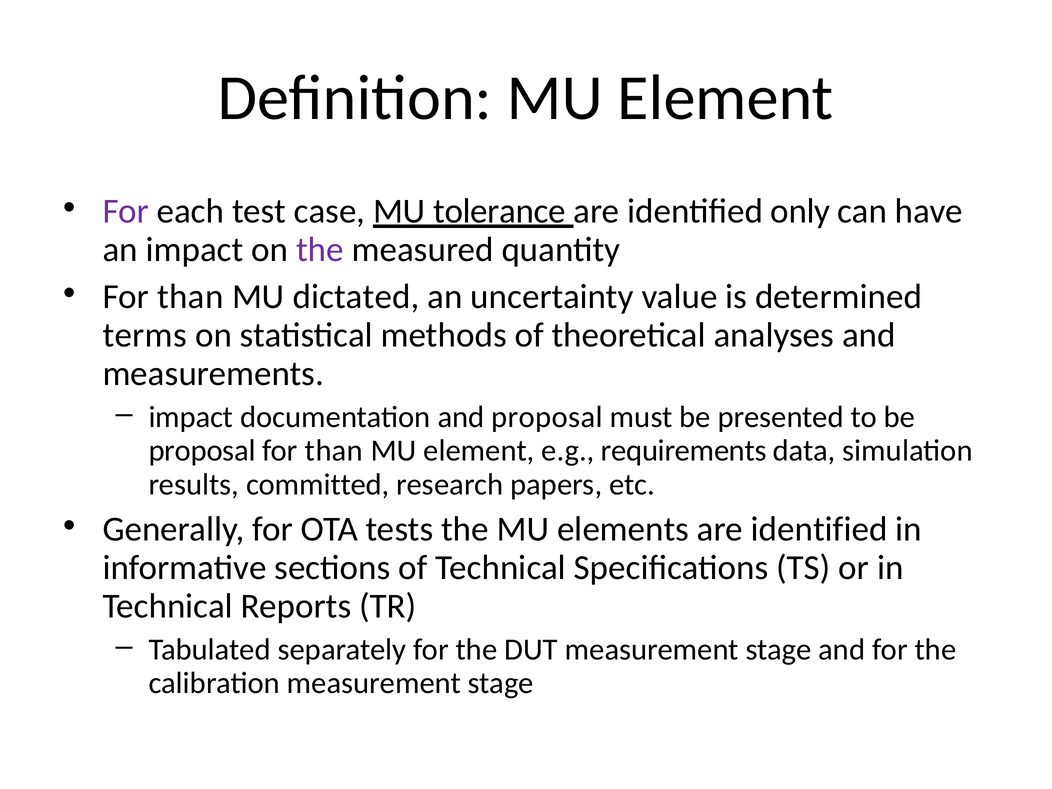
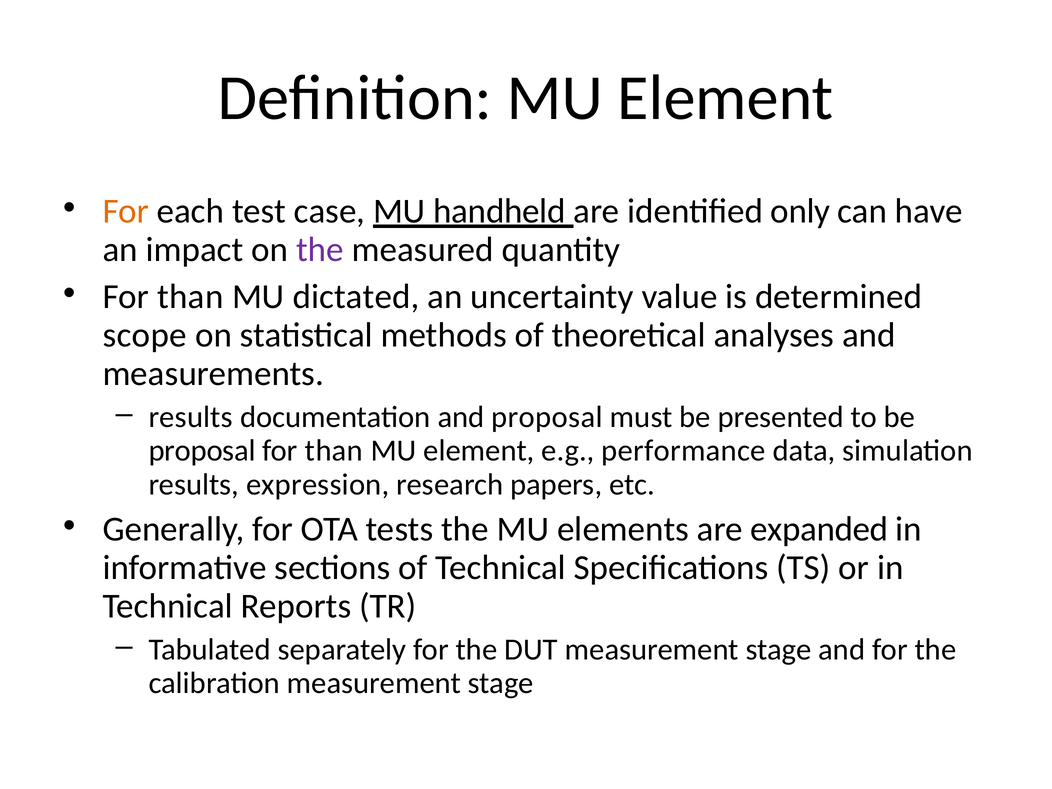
For colour: purple -> orange (126, 211)
tolerance: tolerance -> handheld (499, 211)
terms: terms -> scope (145, 335)
impact: impact -> results (191, 417)
requirements: requirements -> performance (684, 451)
committed: committed -> expression (318, 484)
elements are identified: identified -> expanded (819, 529)
